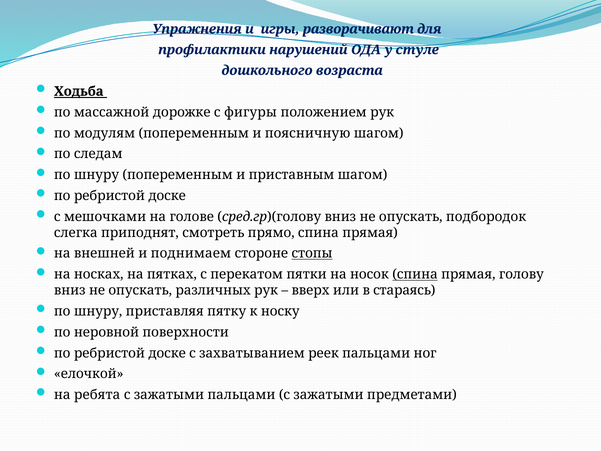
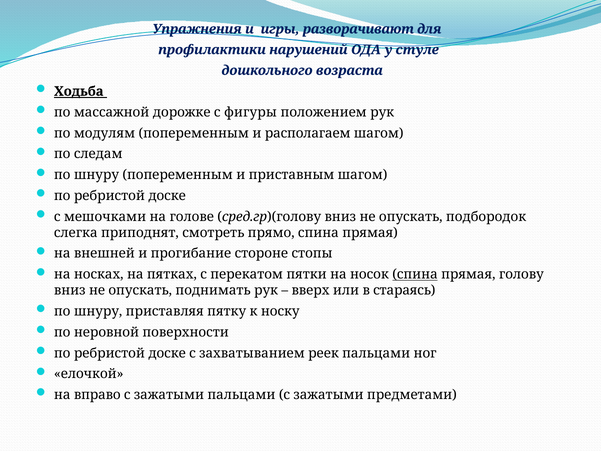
поясничную: поясничную -> располагаем (308, 133)
поднимаем: поднимаем -> прогибание (191, 253)
стопы underline: present -> none (312, 253)
различных: различных -> поднимать (213, 290)
ребята: ребята -> вправо (97, 395)
